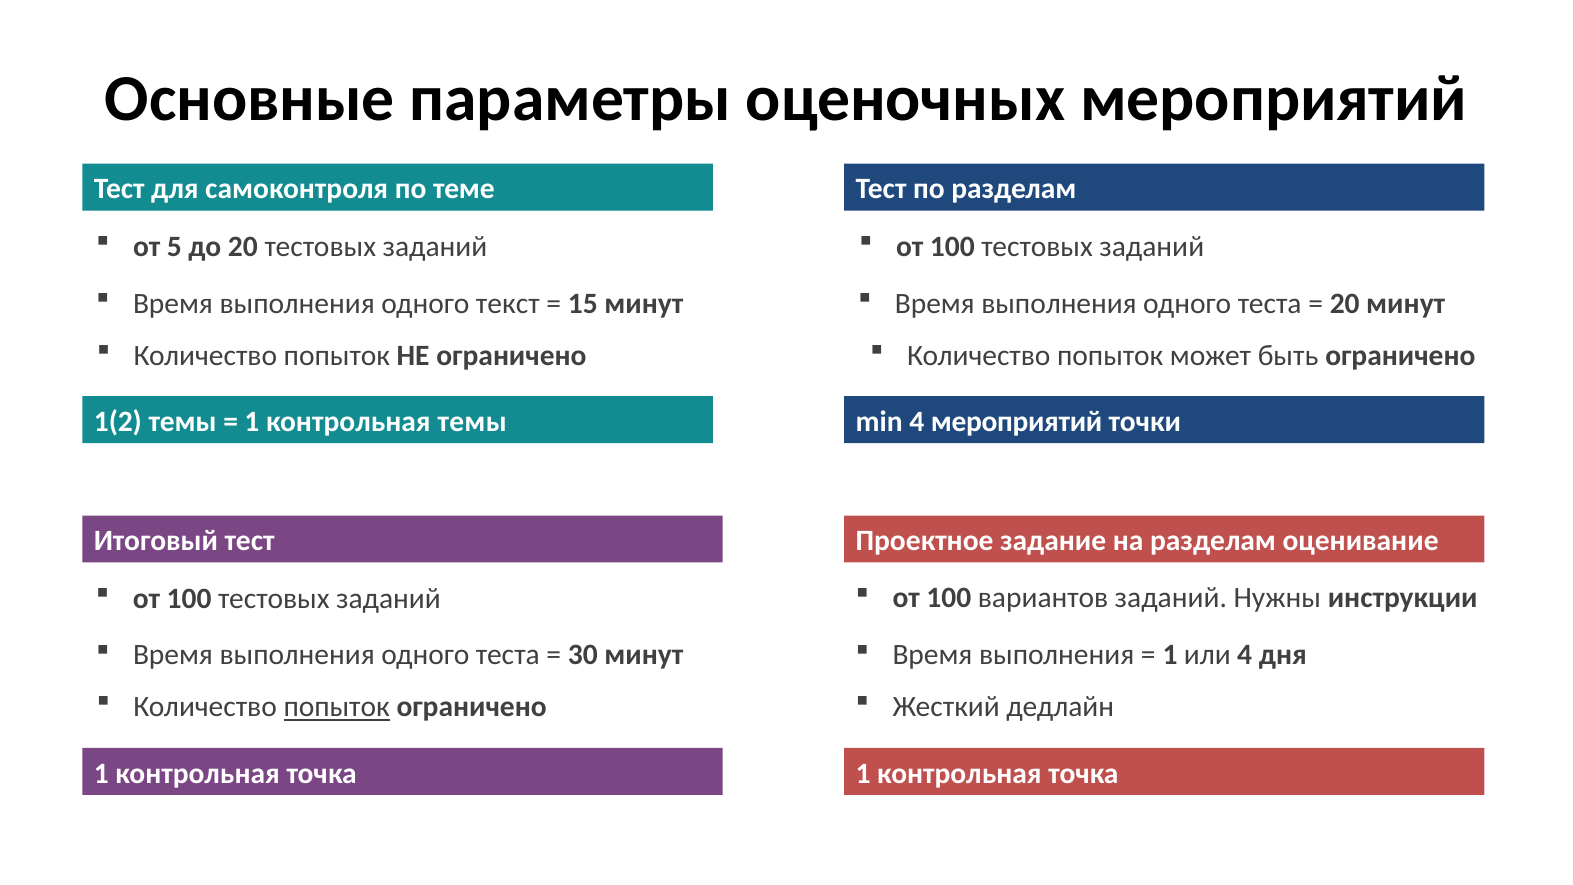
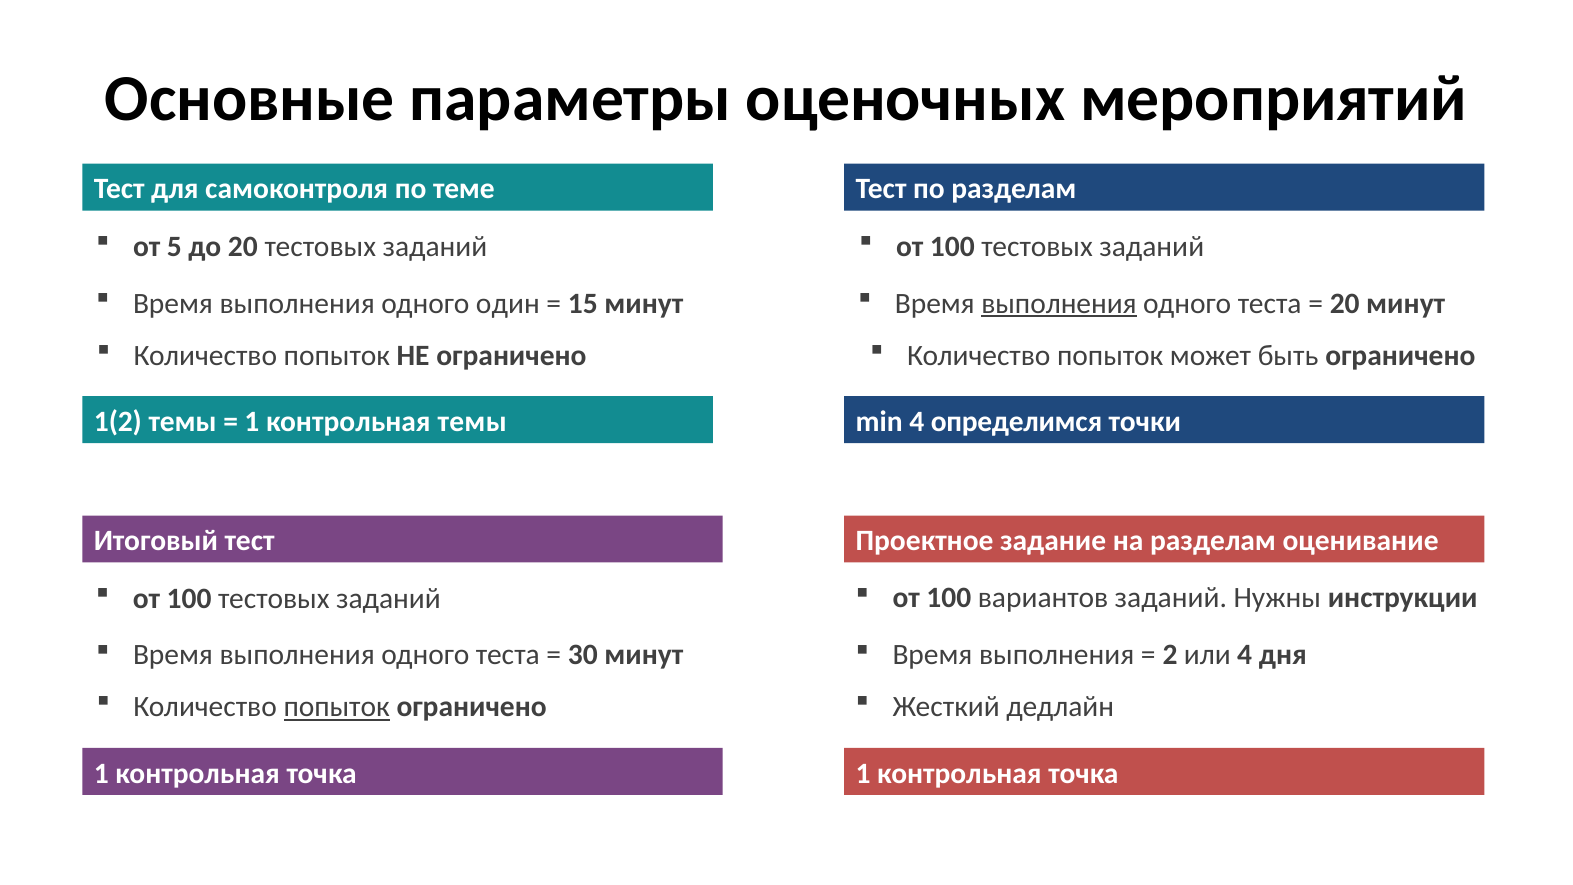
текст: текст -> один (508, 303)
выполнения underline: none -> present (1059, 303)
4 мероприятий: мероприятий -> определимся (1017, 422)
1: 1 -> 2 (1170, 655)
